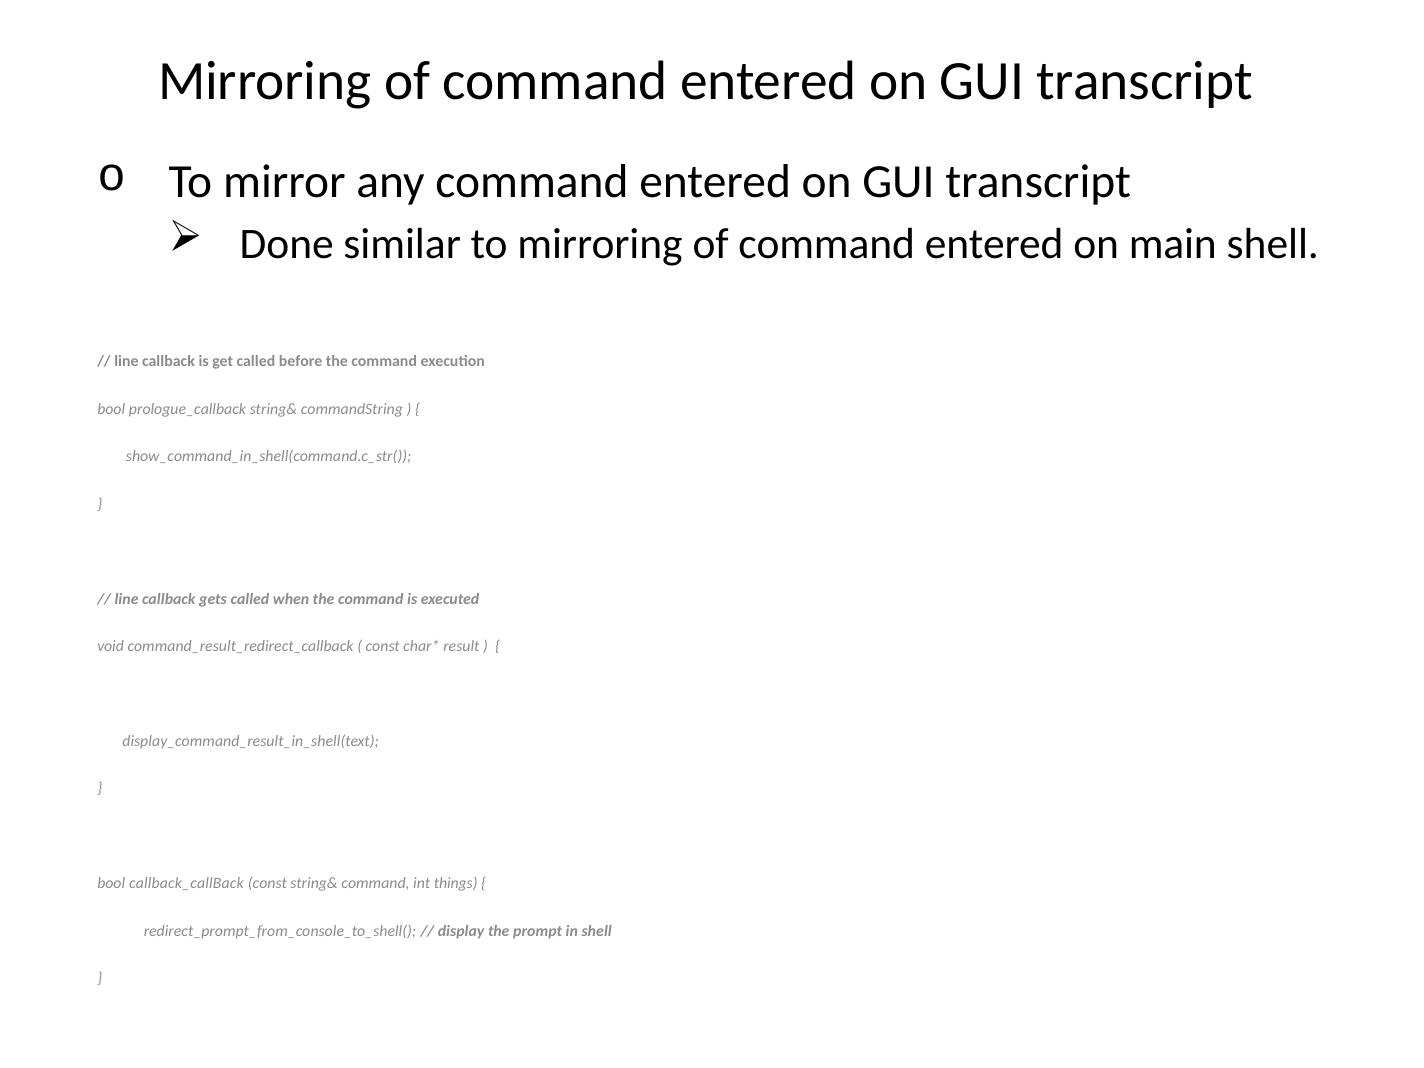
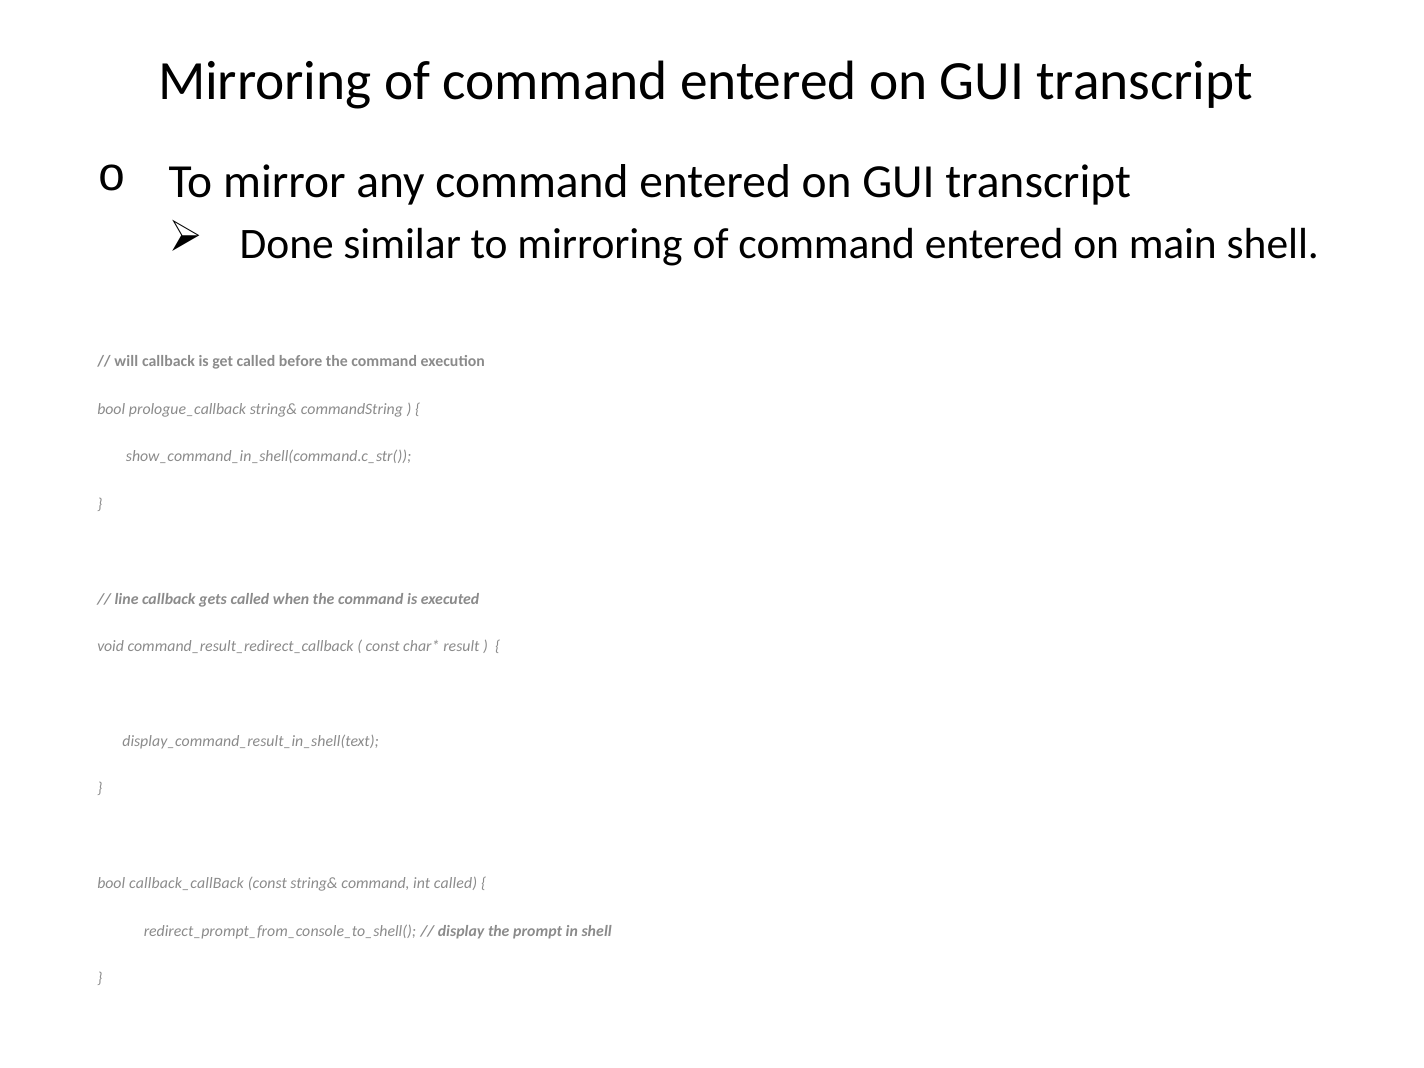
line: line -> will (126, 362)
int things: things -> called (456, 883)
